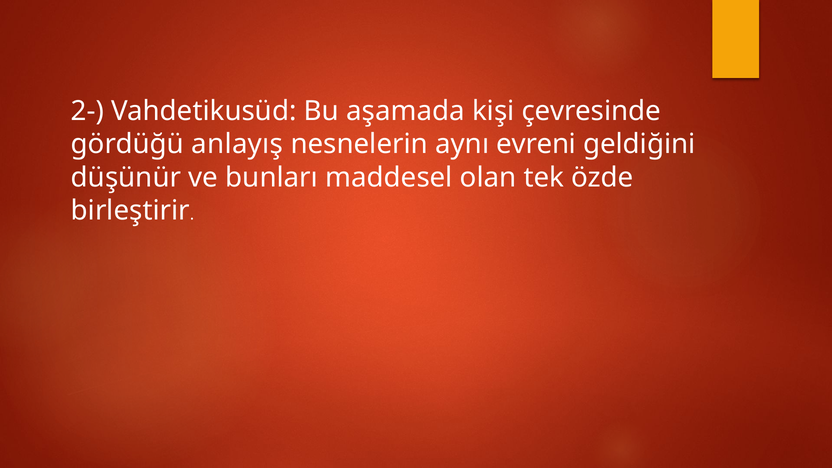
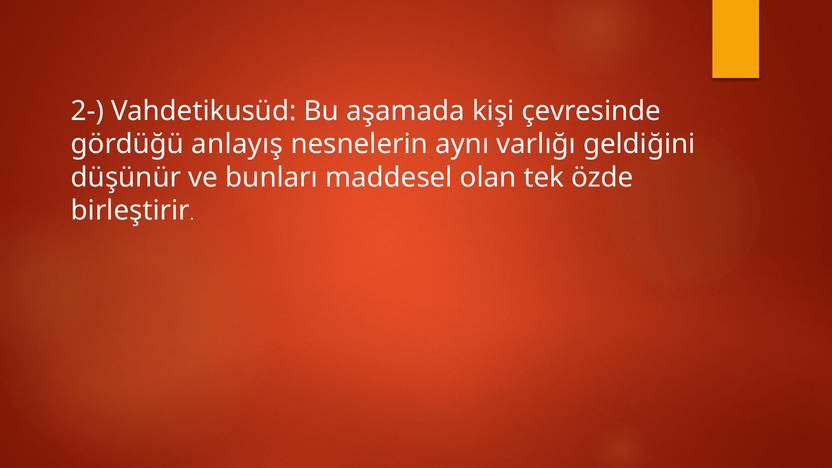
evreni: evreni -> varlığı (536, 144)
